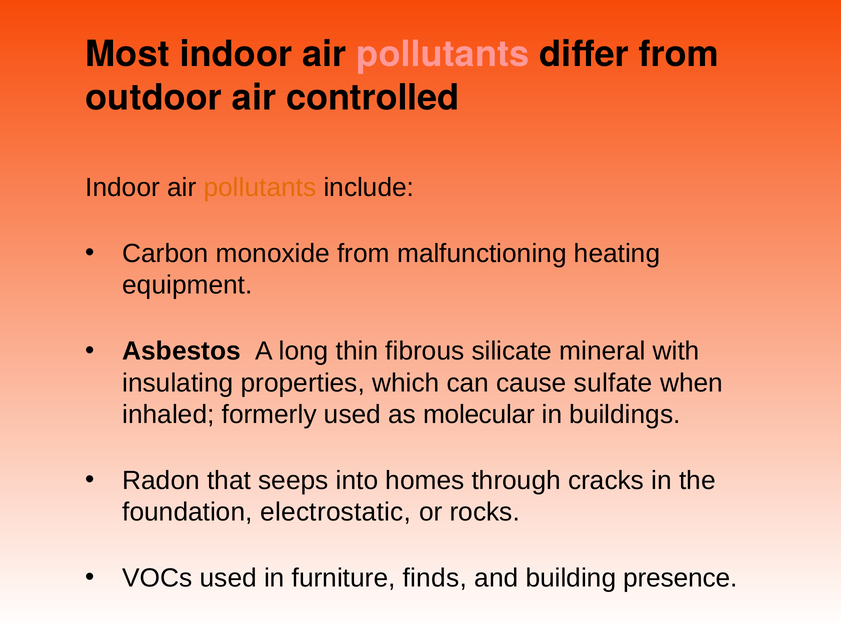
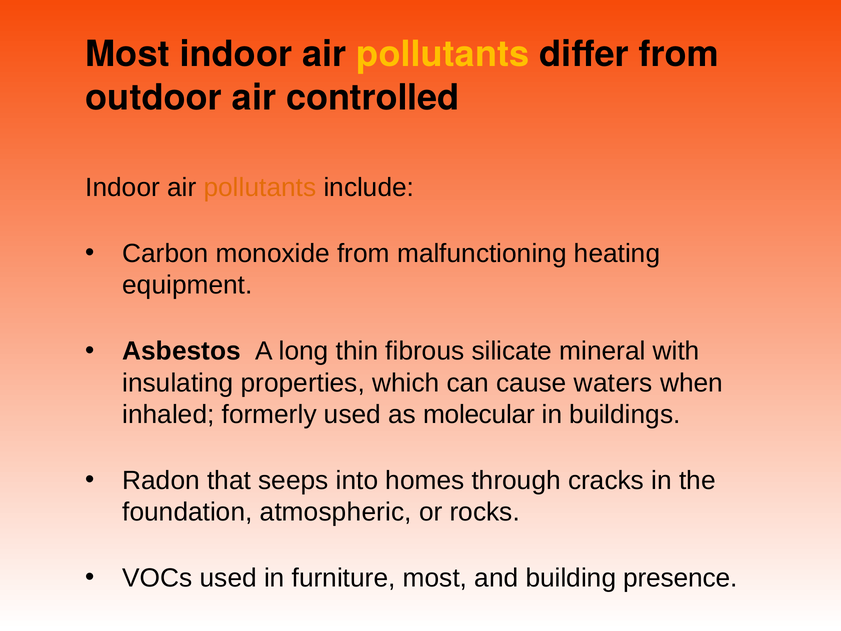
pollutants colour: pink -> yellow (443, 54)
sulfate: sulfate -> waters (613, 383)
electrostatic: electrostatic -> atmospheric (336, 512)
furniture finds: finds -> most (435, 578)
